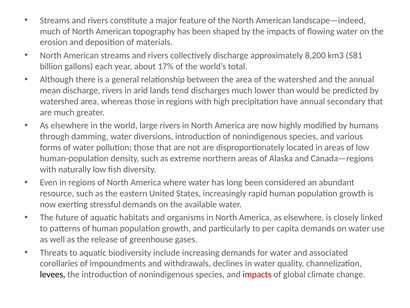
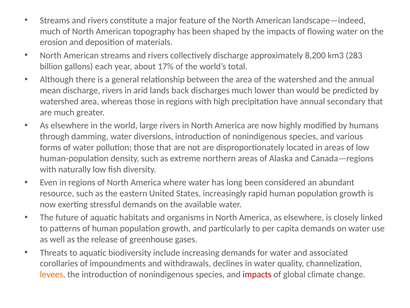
581: 581 -> 283 (354, 55)
tend: tend -> back (180, 90)
levees colour: black -> orange (53, 274)
